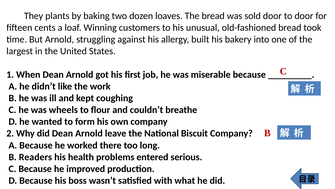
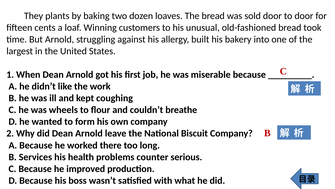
Readers: Readers -> Services (35, 157)
entered: entered -> counter (152, 157)
